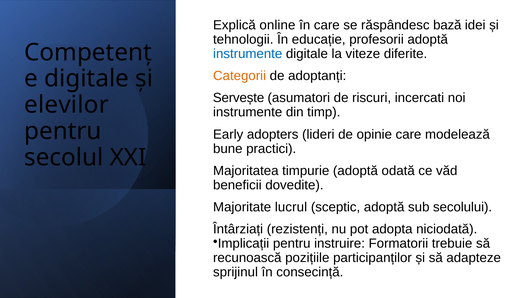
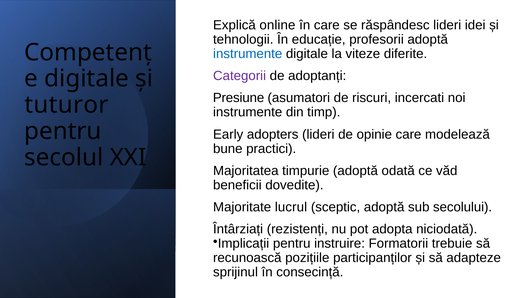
răspândesc bază: bază -> lideri (447, 25)
Categorii colour: orange -> purple (240, 76)
Servește: Servește -> Presiune (239, 98)
elevilor: elevilor -> tuturor (66, 105)
